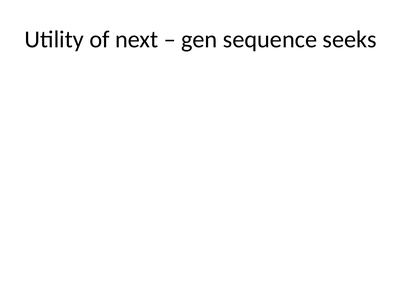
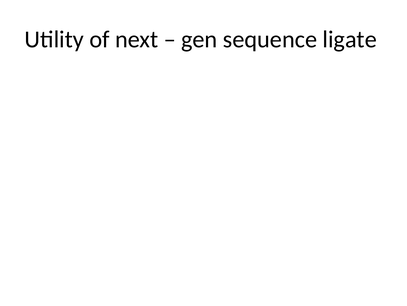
seeks: seeks -> ligate (350, 39)
